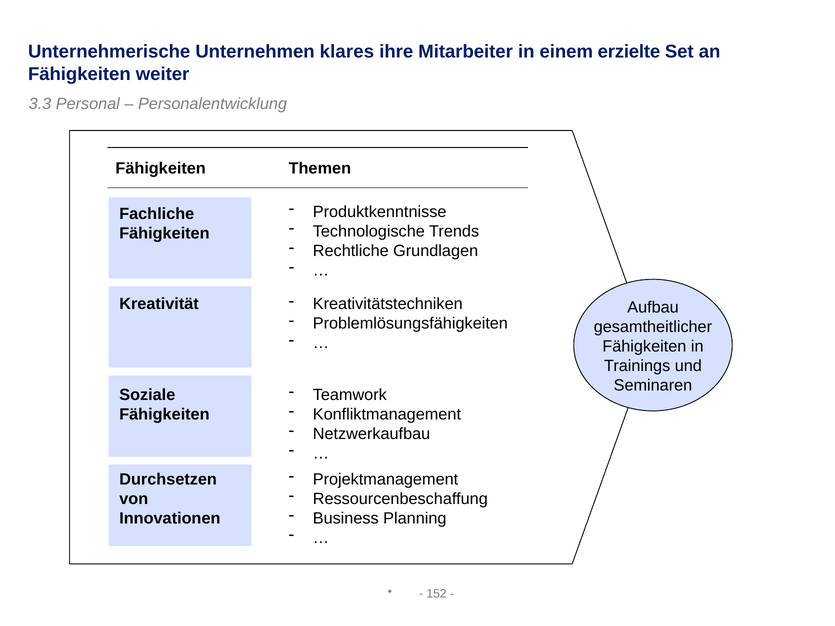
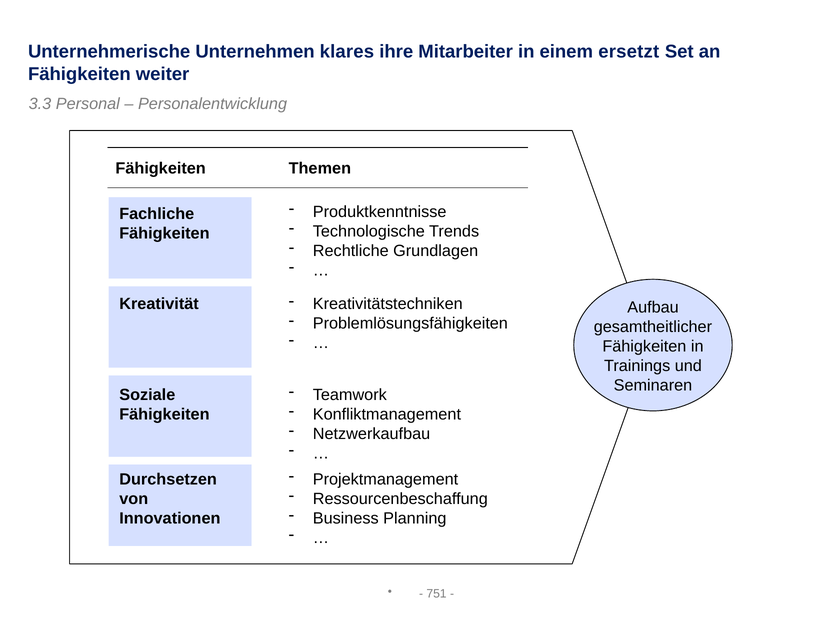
erzielte: erzielte -> ersetzt (629, 52)
152: 152 -> 751 (437, 594)
